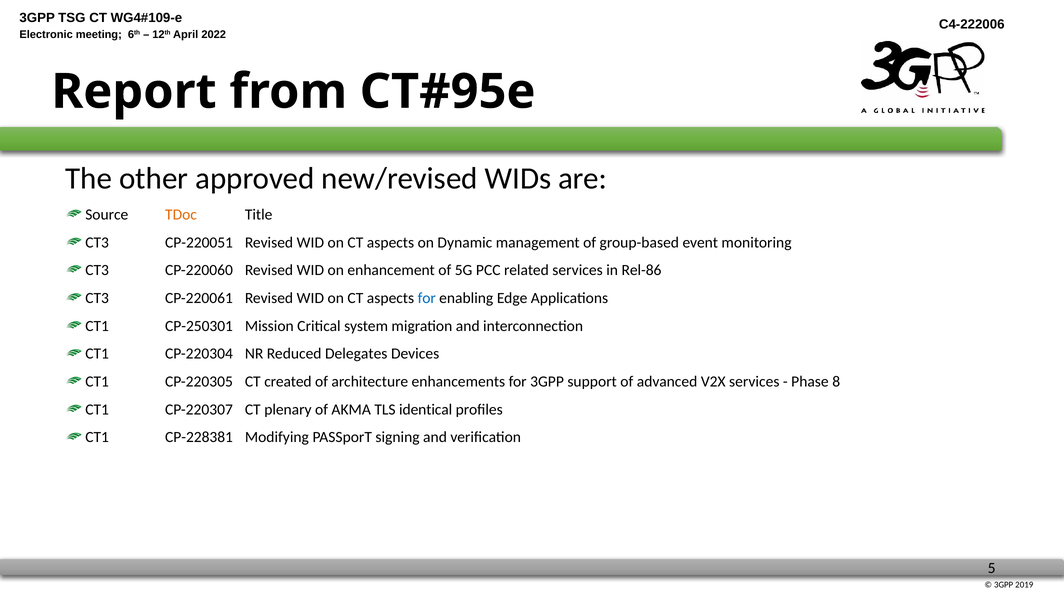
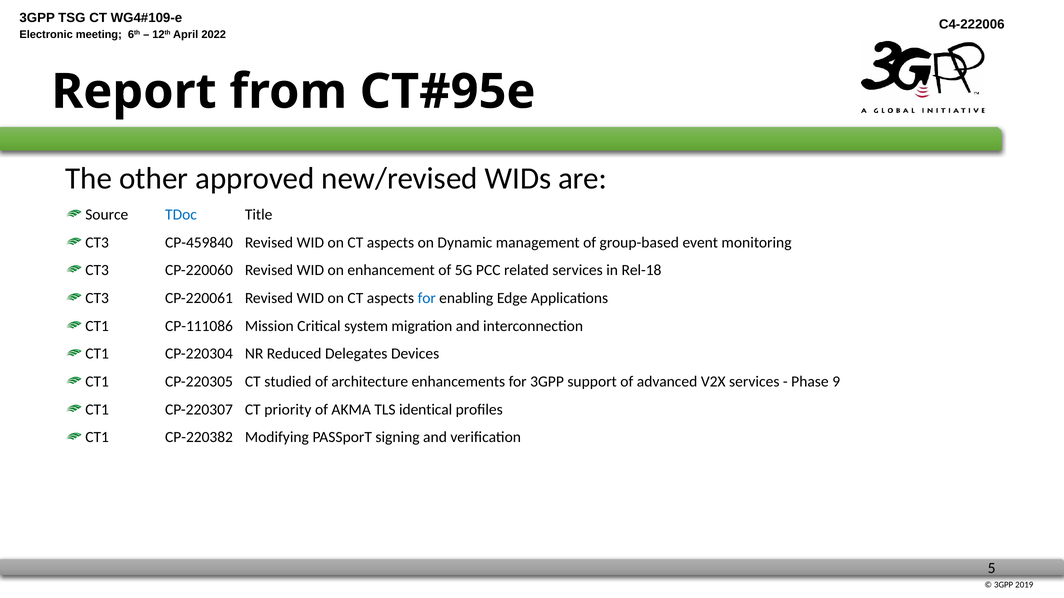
TDoc colour: orange -> blue (181, 215)
CP-220051: CP-220051 -> CP-459840 (199, 243)
Rel-86: Rel-86 -> Rel-18 (642, 271)
CP-250301: CP-250301 -> CP-111086 (199, 326)
created: created -> studied (288, 382)
8: 8 -> 9 (836, 382)
plenary: plenary -> priority (288, 410)
CP-228381: CP-228381 -> CP-220382 (199, 438)
